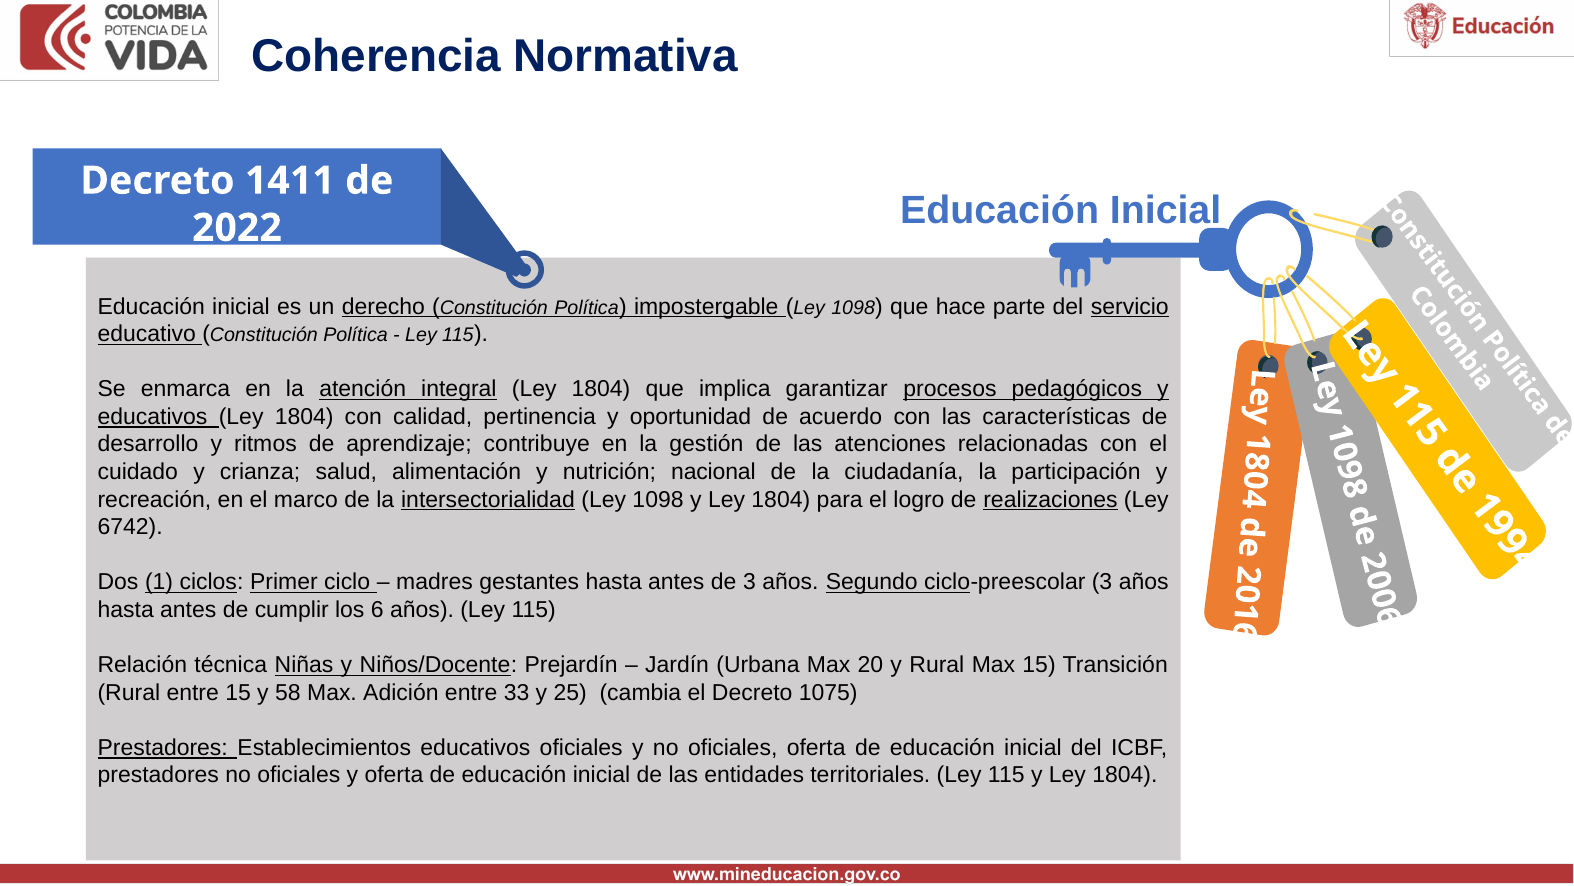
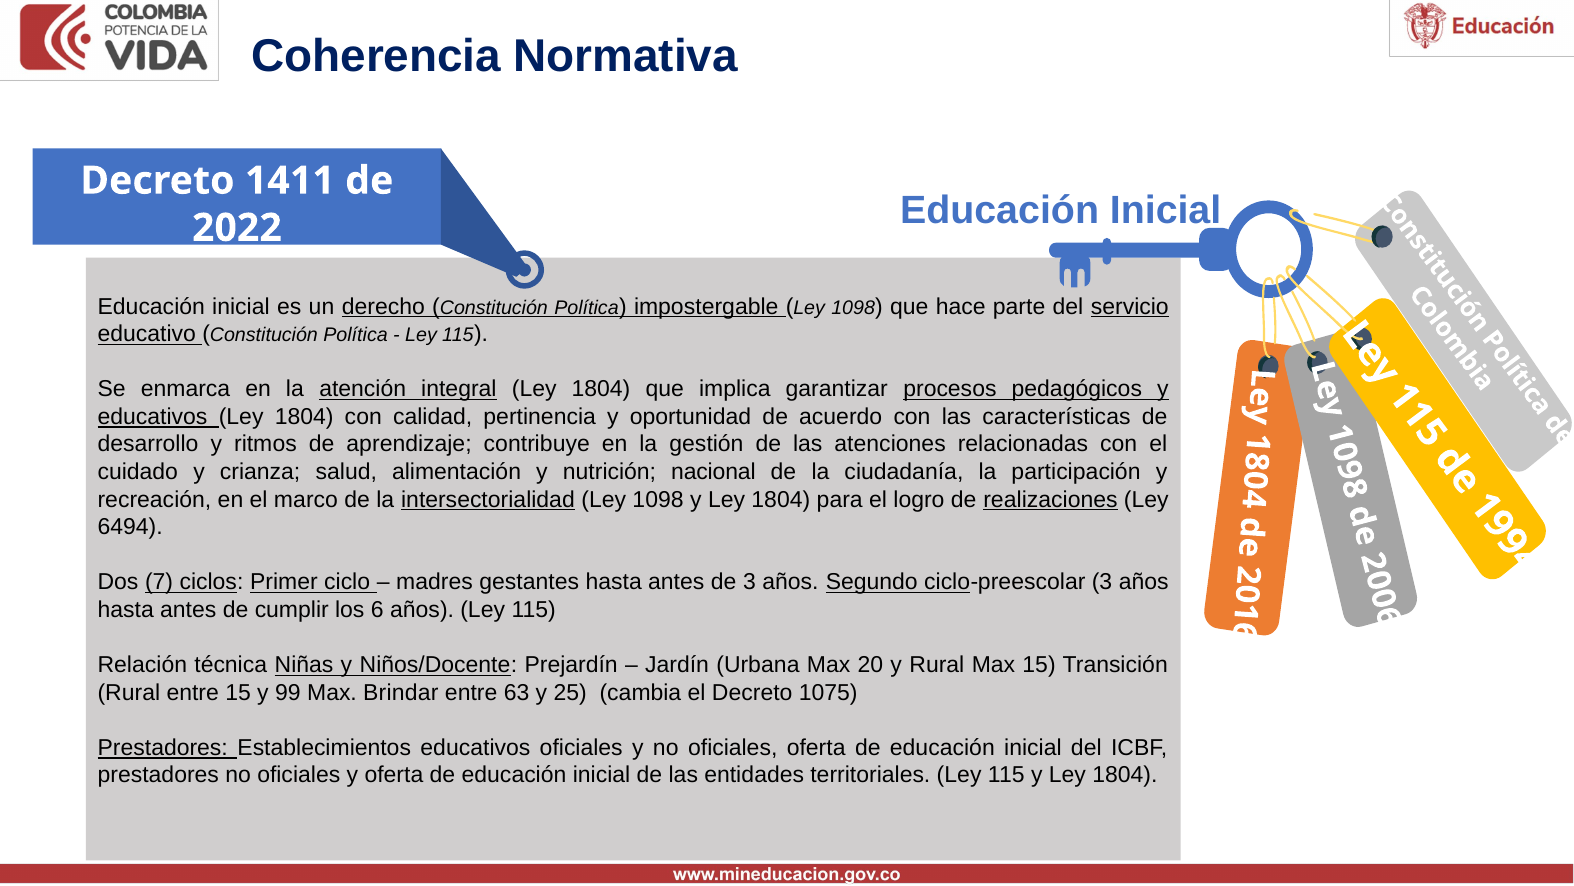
6742: 6742 -> 6494 (130, 527)
Dos 1: 1 -> 7 (159, 582)
58: 58 -> 99 (288, 692)
Adición: Adición -> Brindar (401, 692)
33: 33 -> 63 (517, 692)
